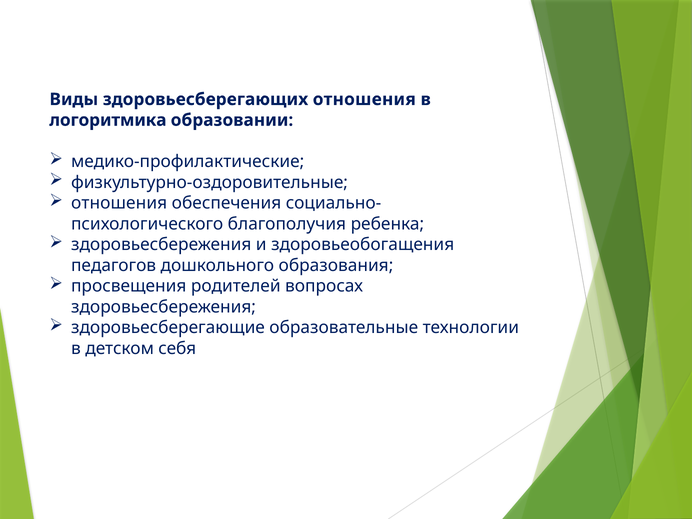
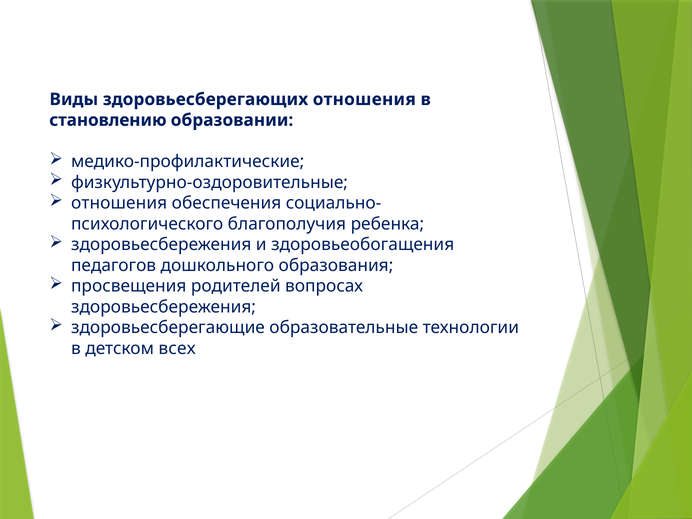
логоритмика: логоритмика -> становлению (108, 120)
себя: себя -> всех (177, 348)
